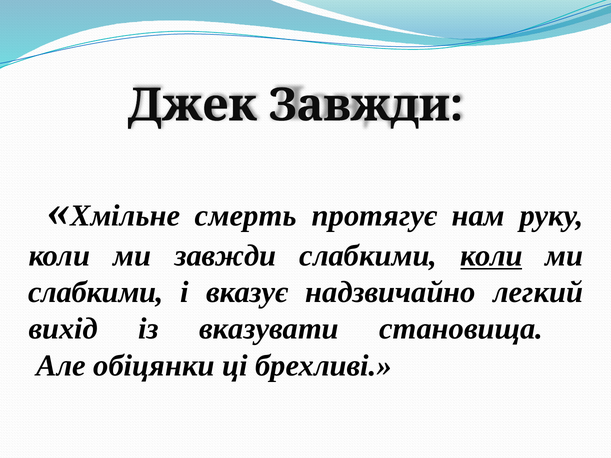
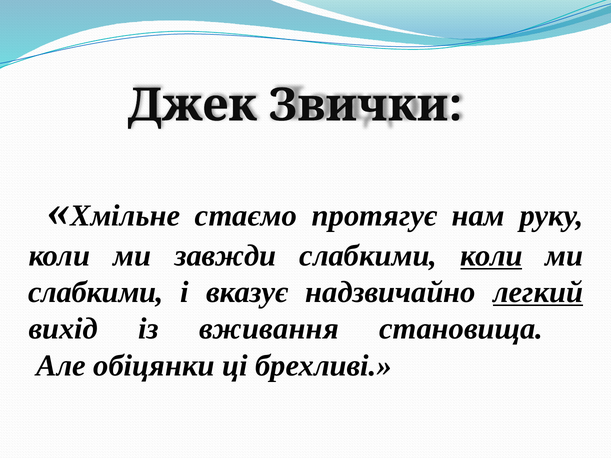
Джек Завжди: Завжди -> Звички (366, 105)
смерть: смерть -> стаємо (246, 216)
легкий underline: none -> present (538, 292)
вказувати: вказувати -> вживання (269, 329)
